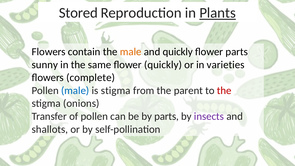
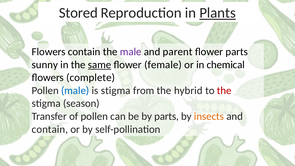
male colour: orange -> purple (131, 52)
and quickly: quickly -> parent (178, 52)
same underline: none -> present (100, 65)
flower quickly: quickly -> female (163, 65)
varieties: varieties -> chemical (226, 65)
parent: parent -> hybrid (188, 90)
onions: onions -> season (81, 103)
insects colour: purple -> orange (209, 116)
shallots: shallots -> contain (50, 129)
